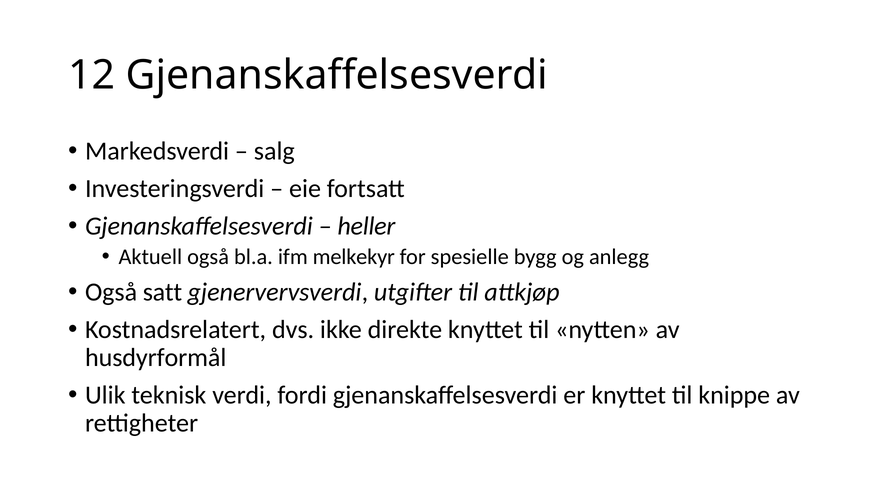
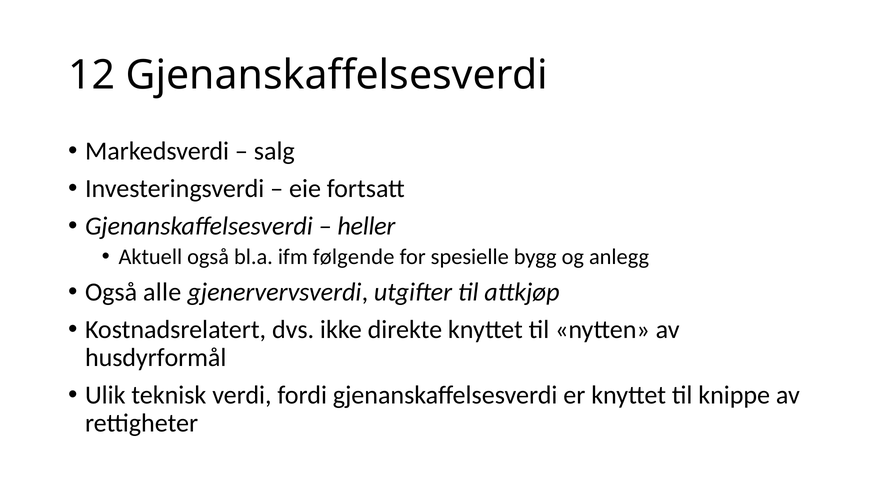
melkekyr: melkekyr -> følgende (354, 257)
satt: satt -> alle (162, 292)
